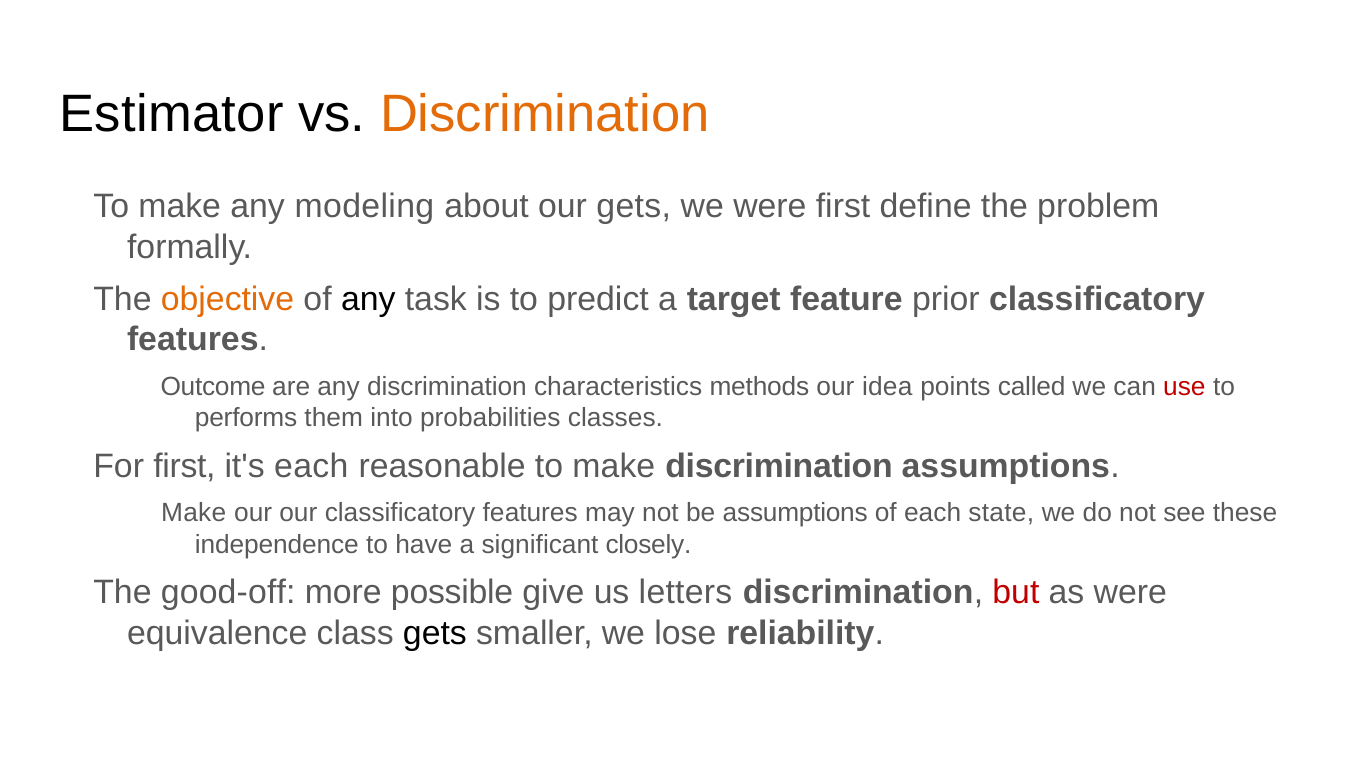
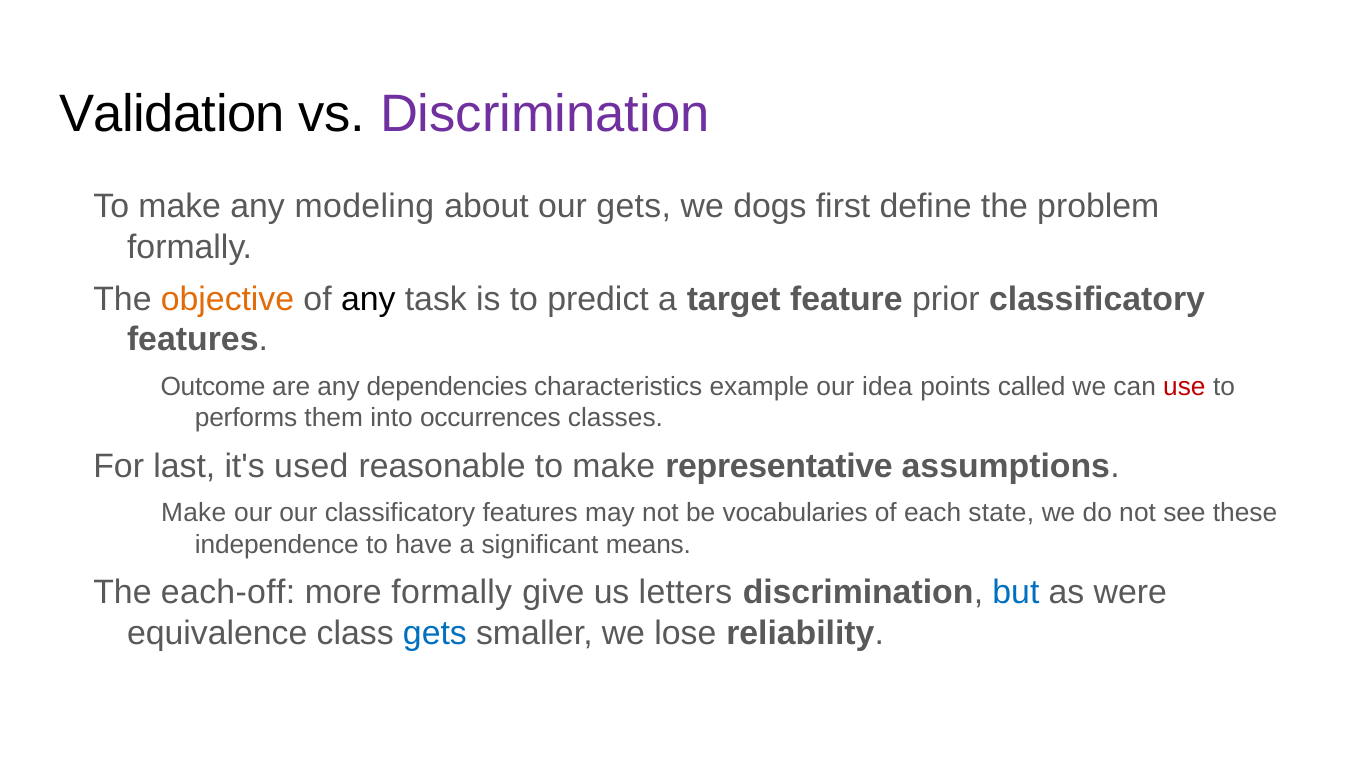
Estimator: Estimator -> Validation (172, 115)
Discrimination colour: orange -> purple (545, 115)
we were: were -> dogs (770, 207)
any discrimination: discrimination -> dependencies (447, 386)
methods: methods -> example (759, 386)
probabilities: probabilities -> occurrences (490, 418)
For first: first -> last (184, 466)
it's each: each -> used (311, 466)
make discrimination: discrimination -> representative (779, 466)
be assumptions: assumptions -> vocabularies (795, 513)
closely: closely -> means (648, 544)
good-off: good-off -> each-off (228, 592)
more possible: possible -> formally (452, 592)
but colour: red -> blue (1016, 592)
gets colour: black -> blue (435, 633)
